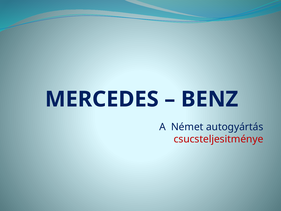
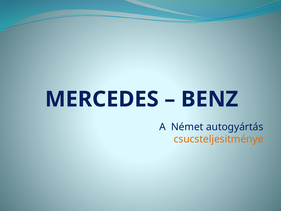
csucsteljesitménye colour: red -> orange (219, 139)
